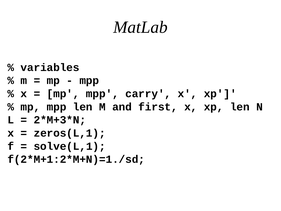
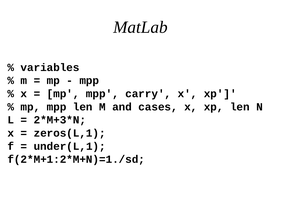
first: first -> cases (158, 107)
solve(L,1: solve(L,1 -> under(L,1 (70, 146)
